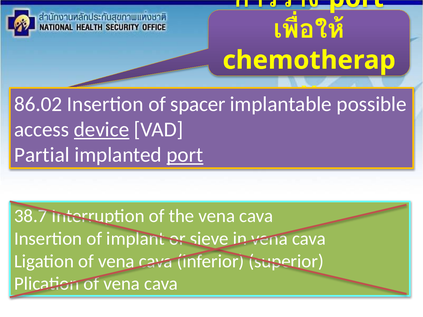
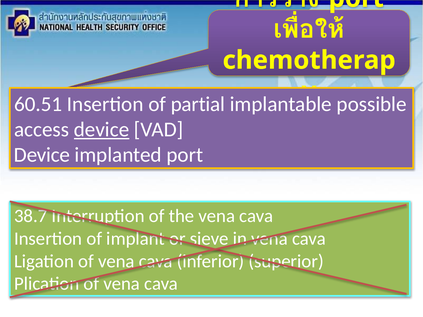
86.02: 86.02 -> 60.51 (38, 104)
spacer: spacer -> partial (198, 104)
Partial: Partial -> Device (42, 155)
port underline: present -> none (185, 155)
